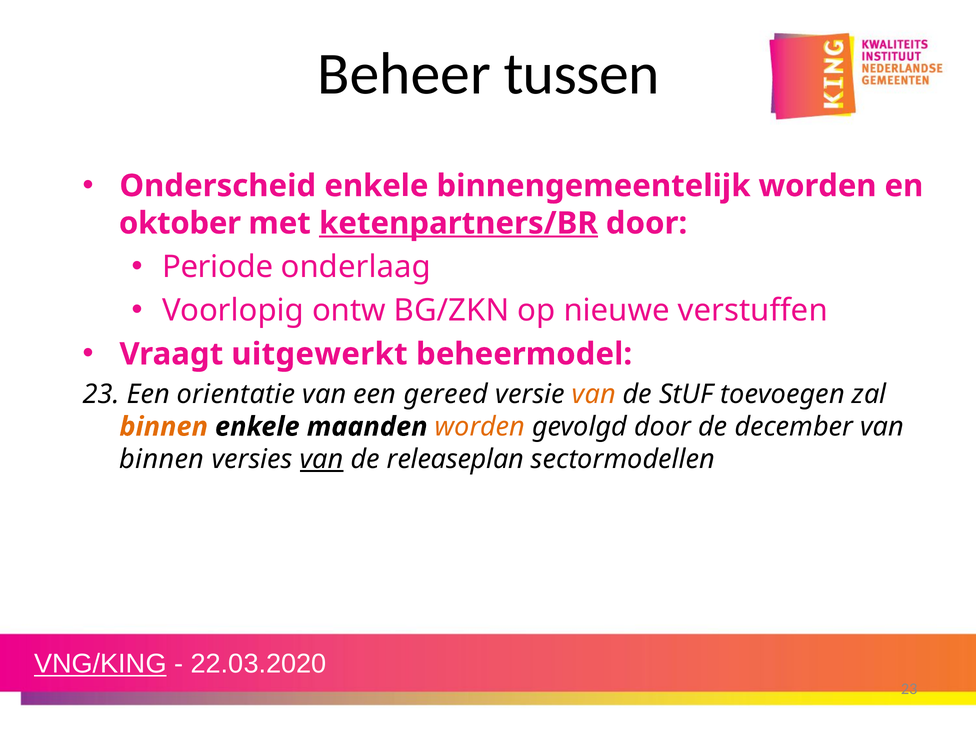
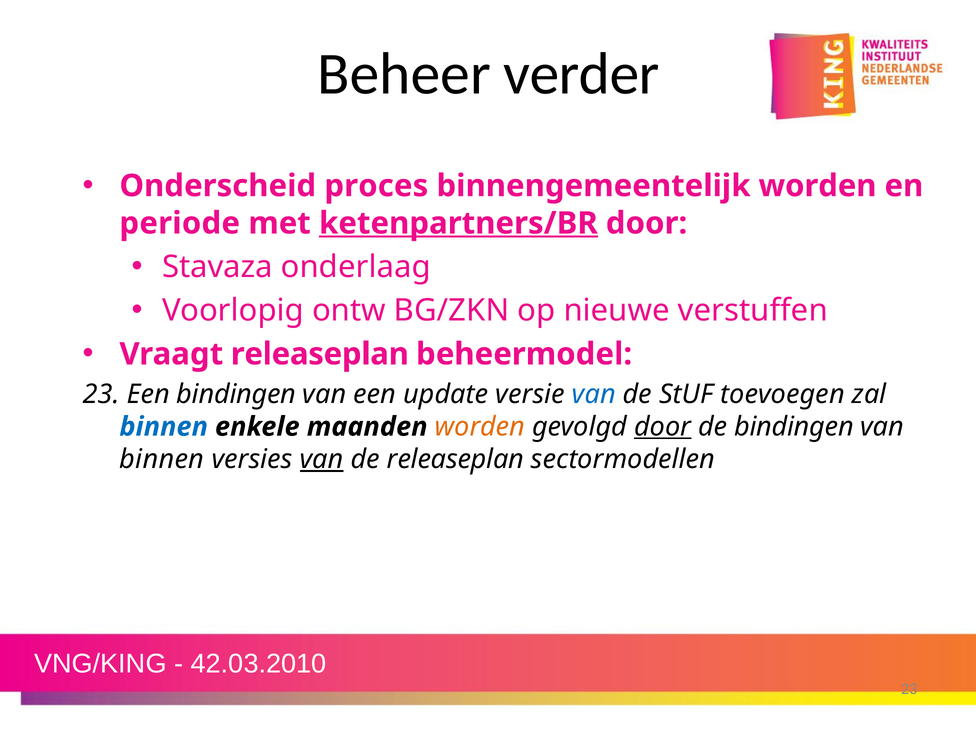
tussen: tussen -> verder (581, 74)
Onderscheid enkele: enkele -> proces (376, 186)
oktober: oktober -> periode (180, 223)
Periode: Periode -> Stavaza (217, 267)
Vraagt uitgewerkt: uitgewerkt -> releaseplan (320, 354)
Een orientatie: orientatie -> bindingen (236, 394)
gereed: gereed -> update (446, 394)
van colour: orange -> blue (594, 394)
binnen colour: orange -> blue (164, 427)
door underline: none -> present (663, 427)
de december: december -> bindingen (794, 427)
VNG/KING underline: present -> none (100, 664)
22.03.2020: 22.03.2020 -> 42.03.2010 (259, 664)
